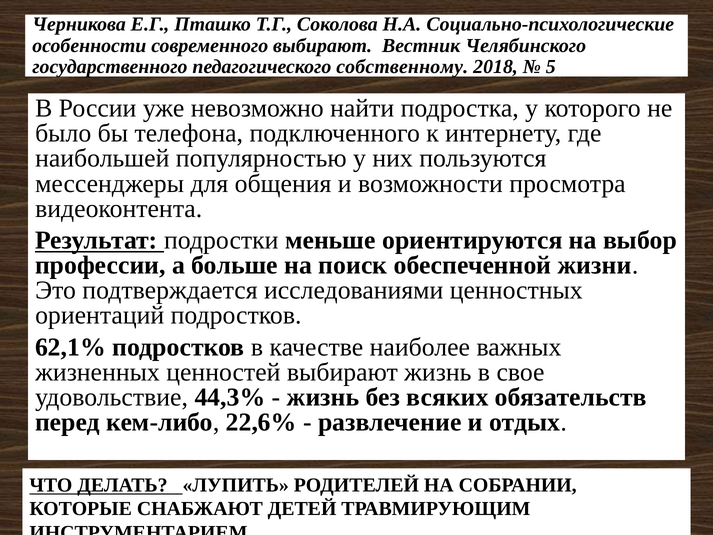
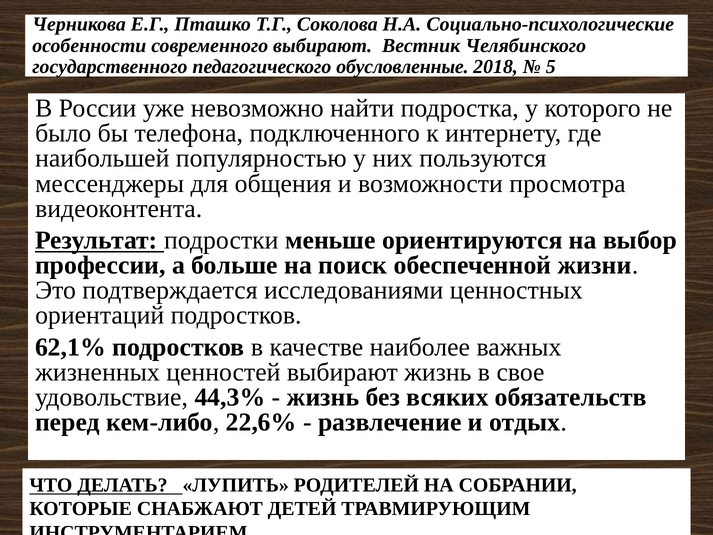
собственному: собственному -> обусловленные (402, 67)
